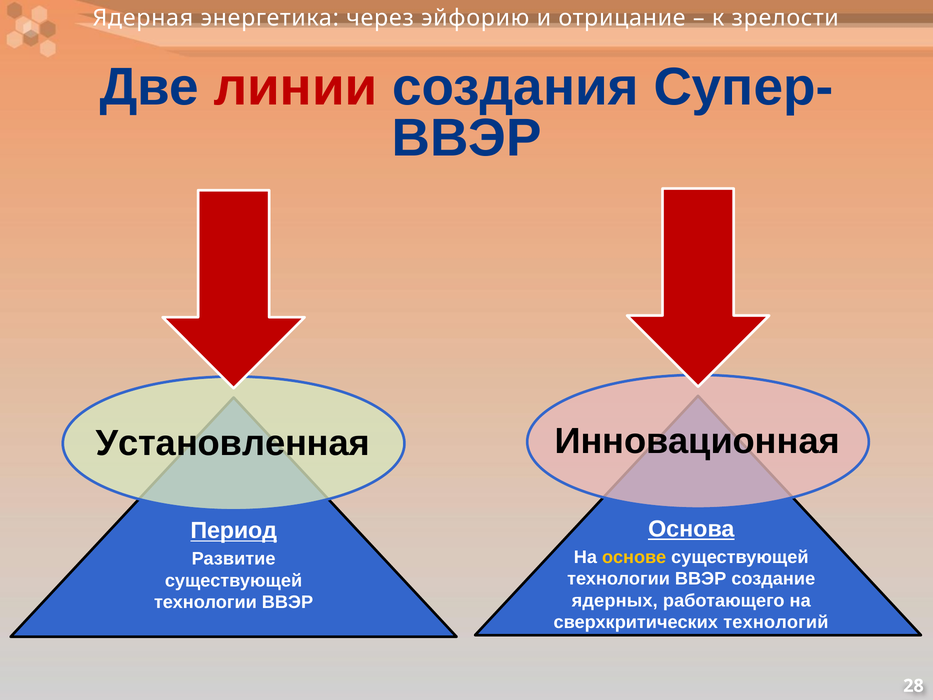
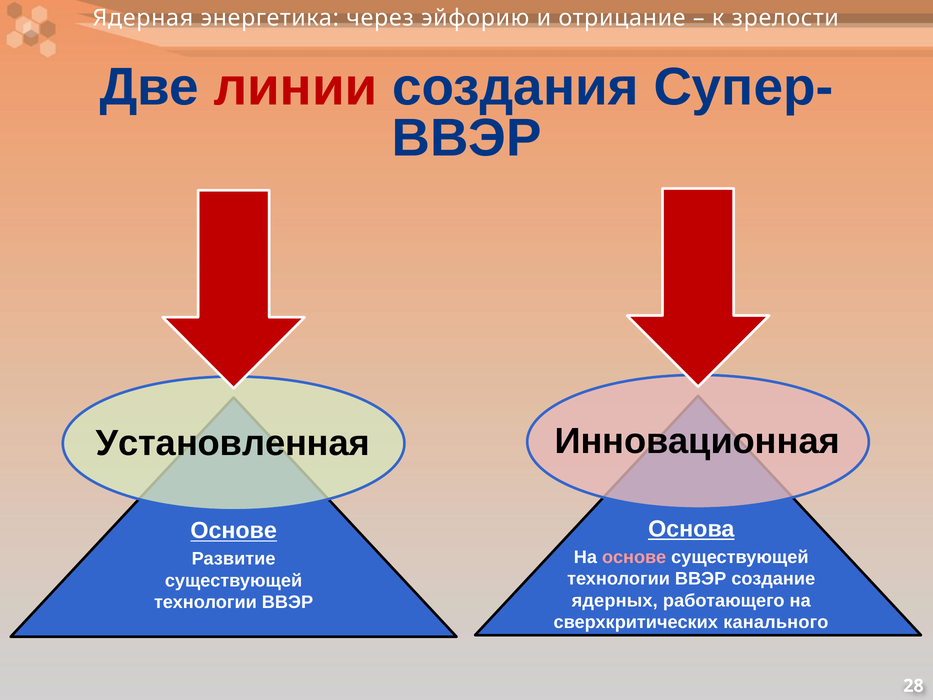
Период: Период -> Основе (234, 530)
основе colour: yellow -> pink (634, 557)
технологий: технологий -> канального (776, 622)
